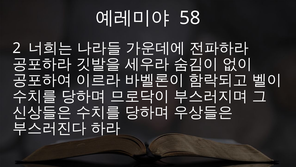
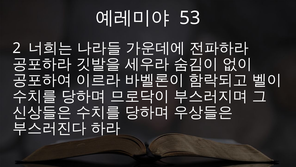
58: 58 -> 53 (190, 18)
